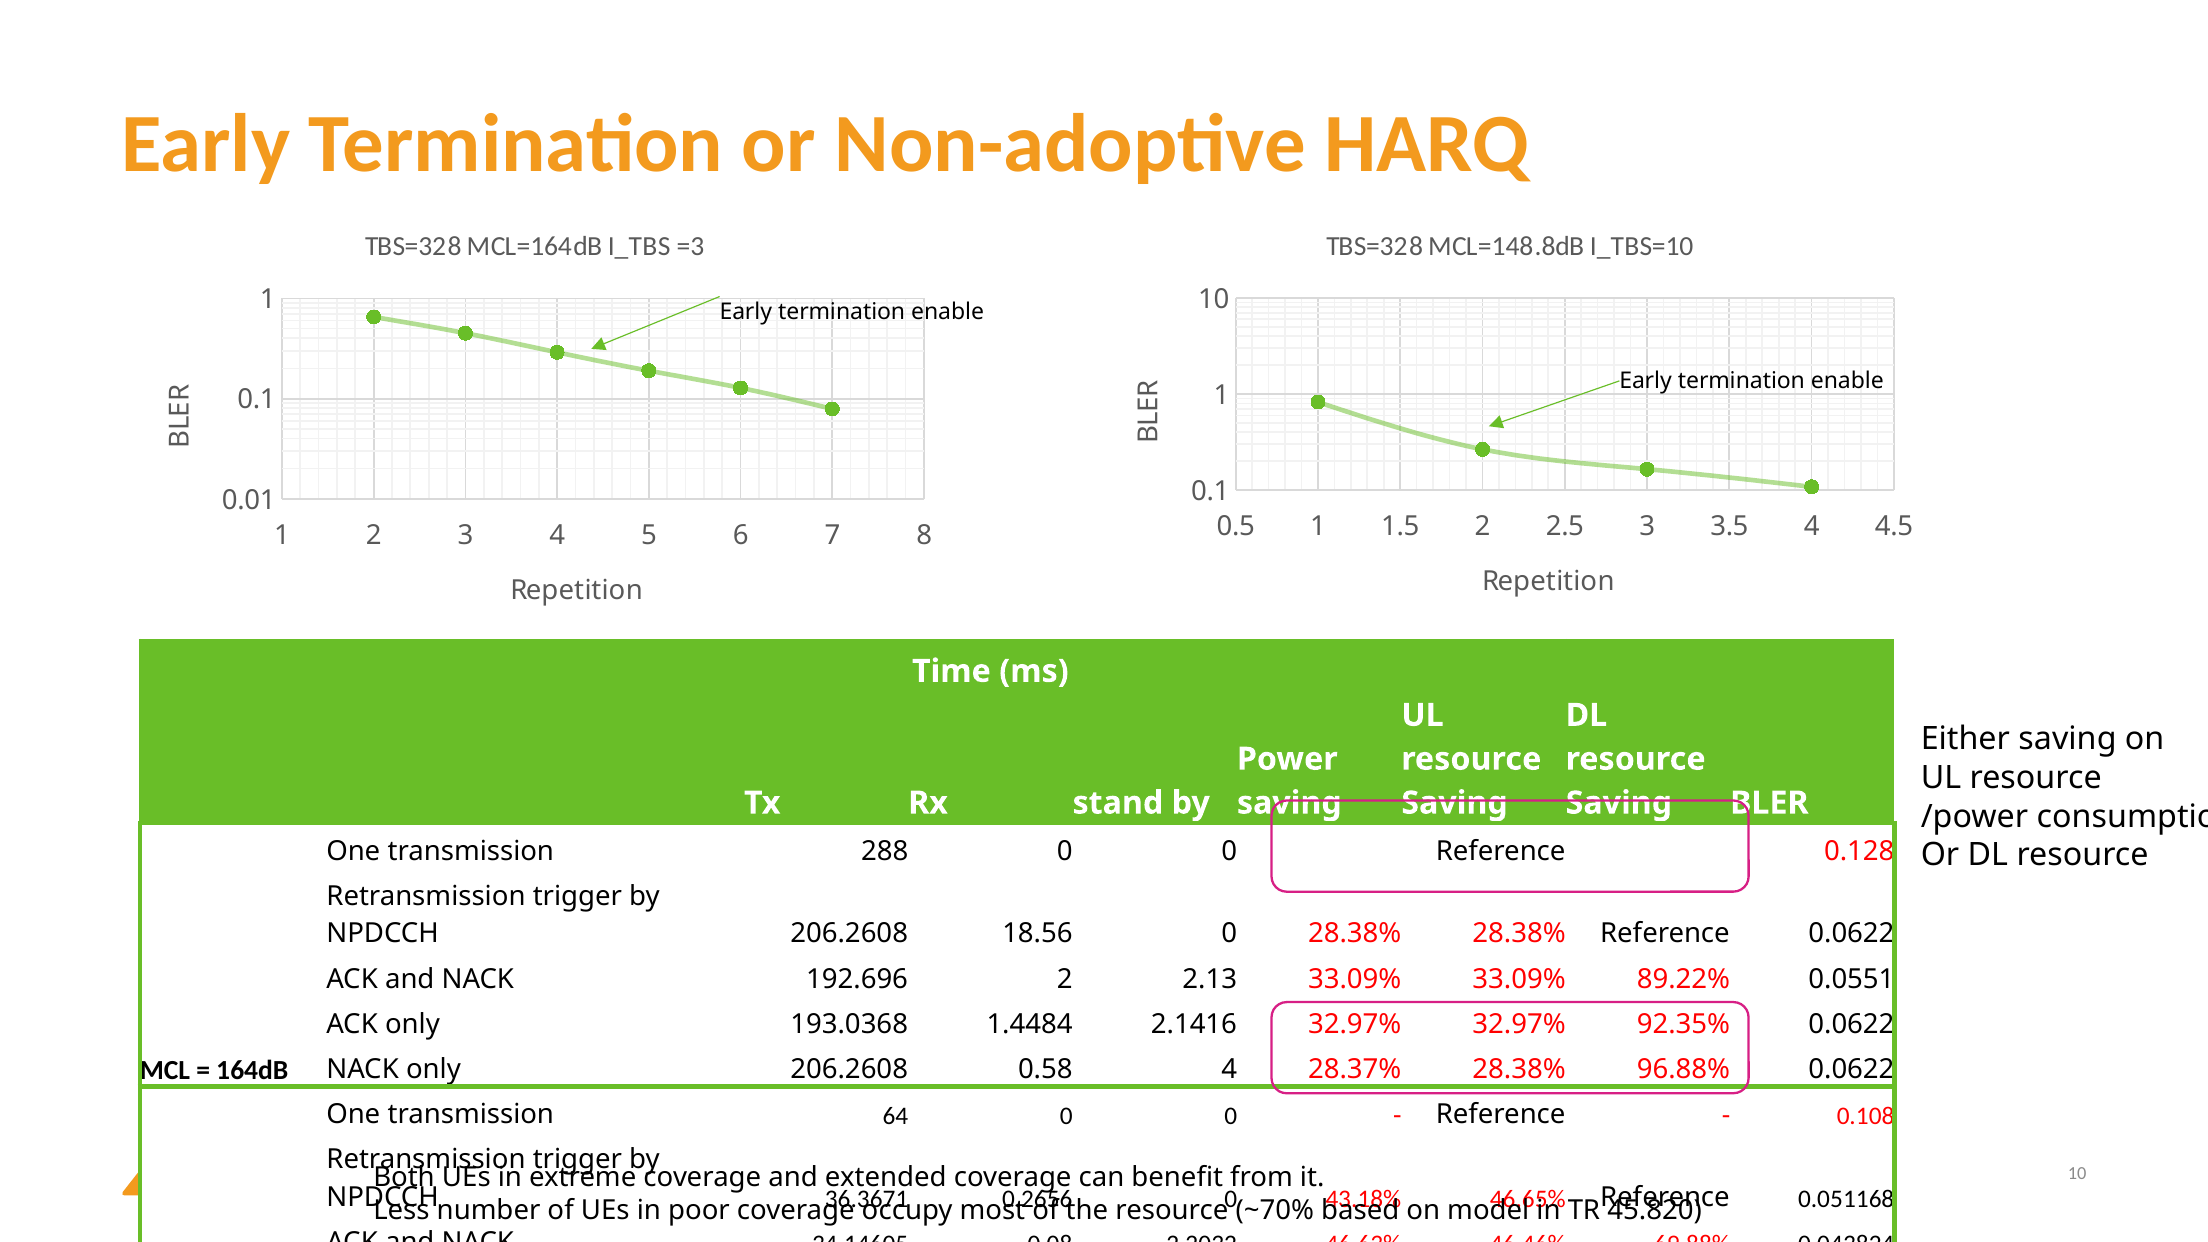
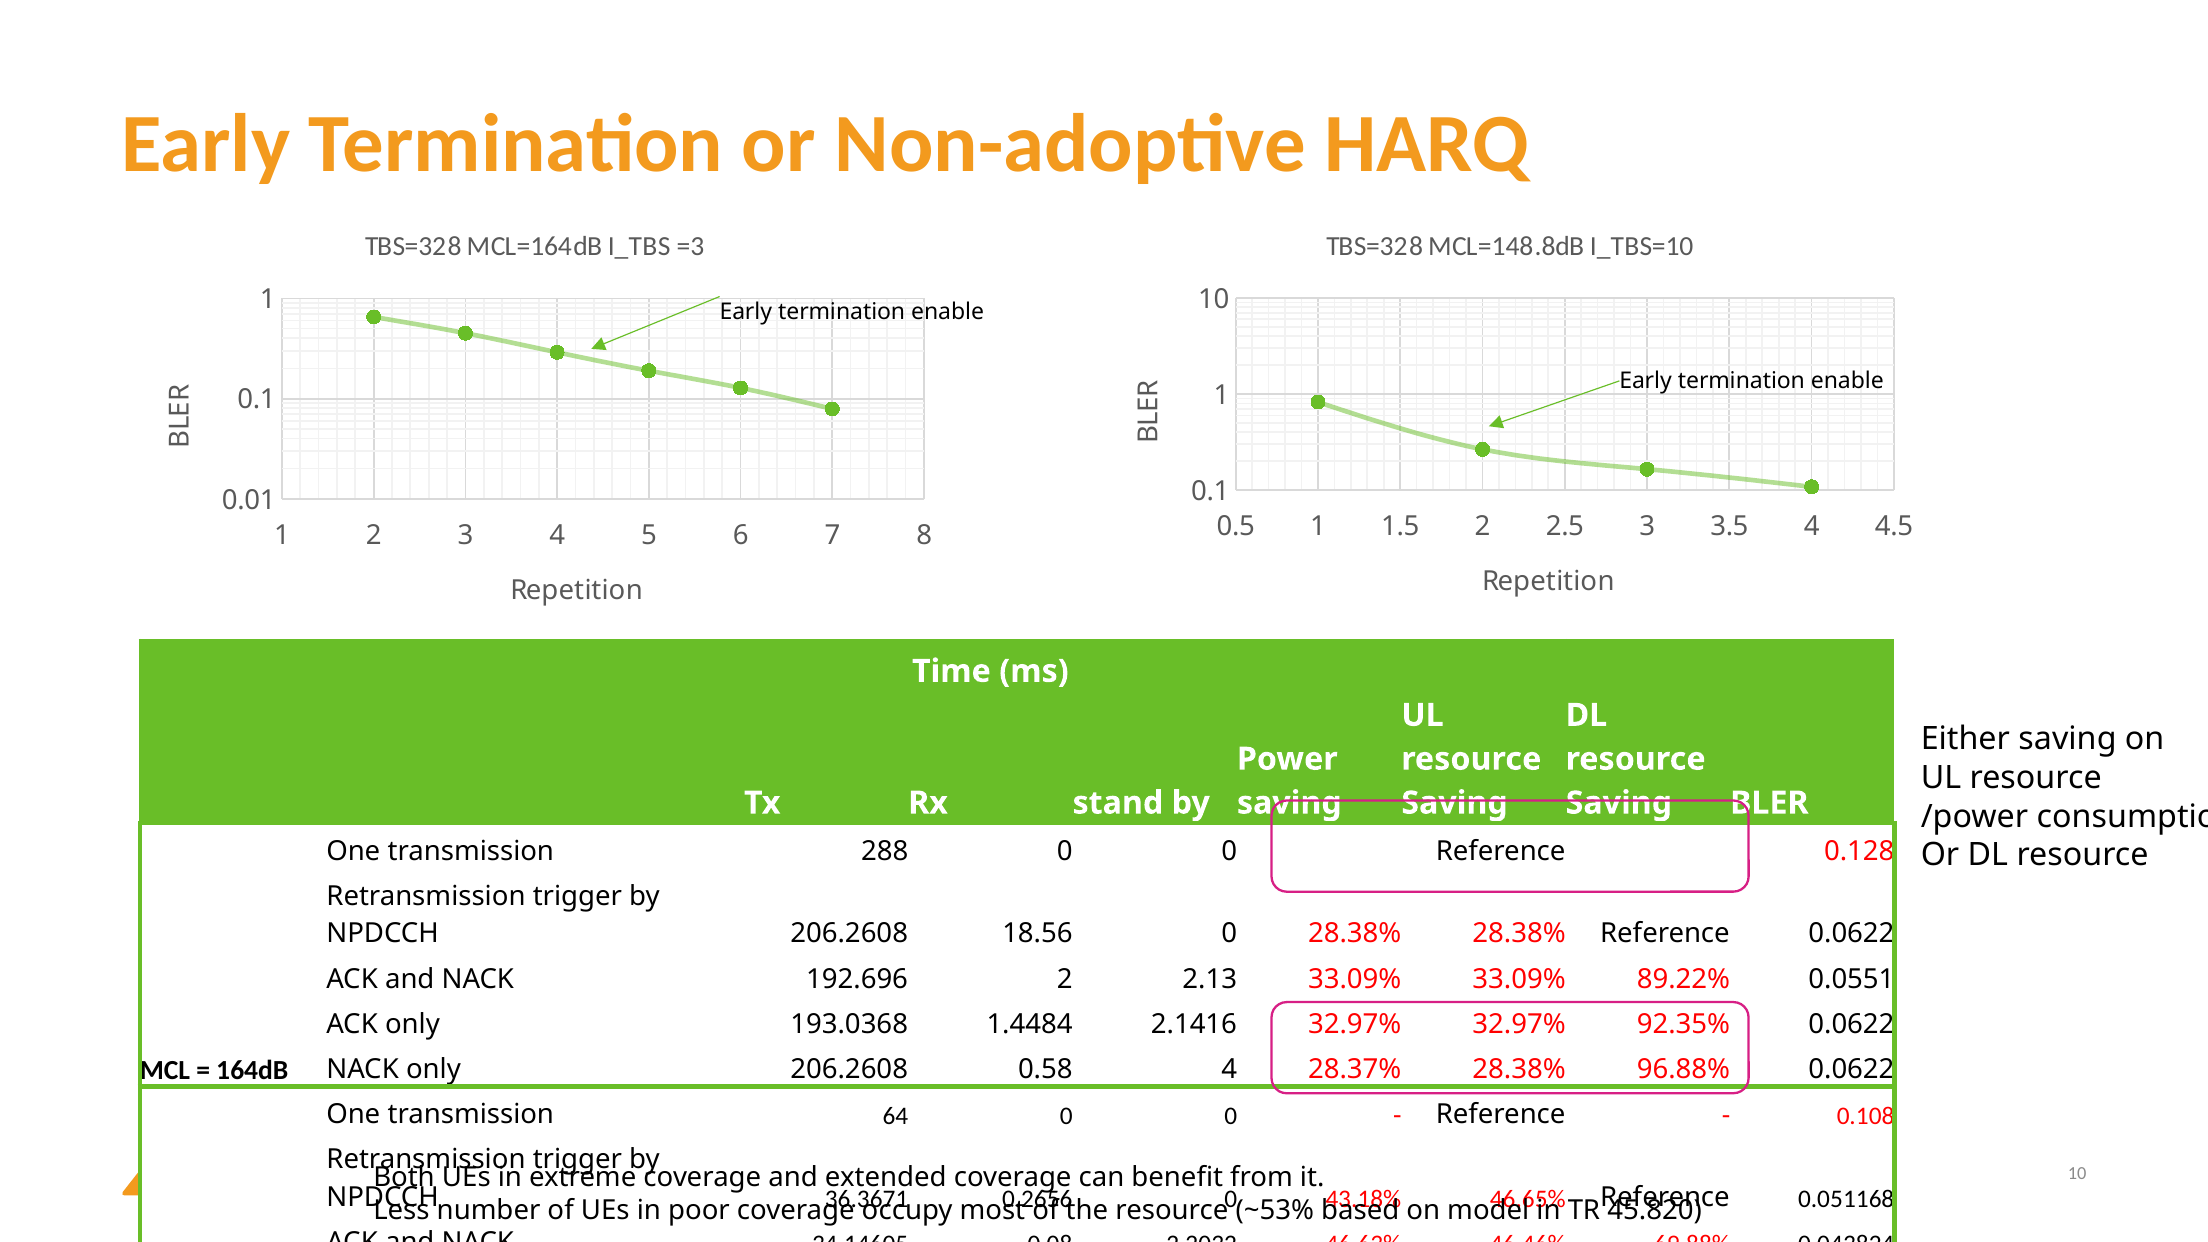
~70%: ~70% -> ~53% (1275, 1211)
